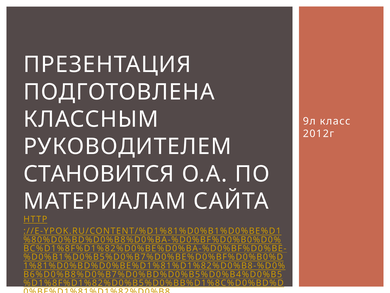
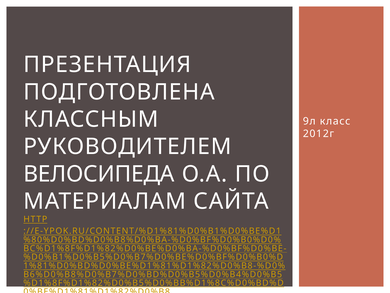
СТАНОВИТСЯ: СТАНОВИТСЯ -> ВЕЛОСИПЕДА (99, 174)
